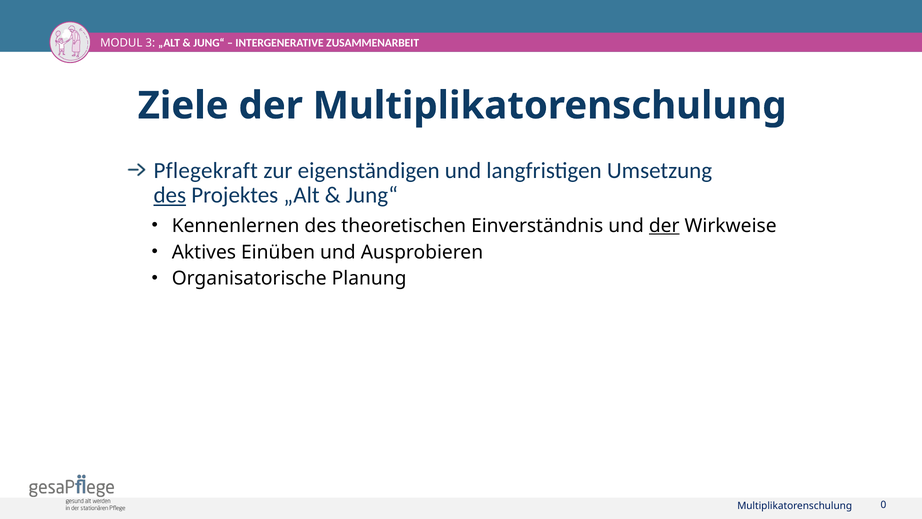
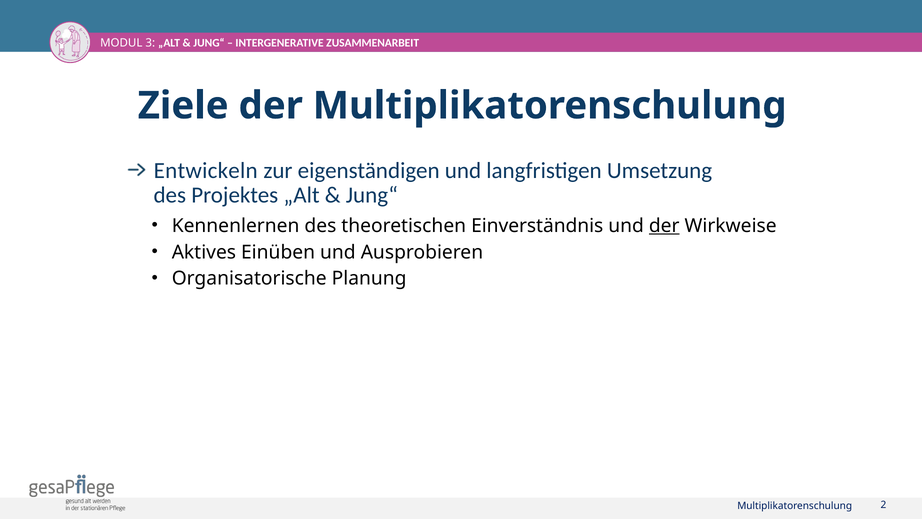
Pflegekraft: Pflegekraft -> Entwickeln (206, 170)
des underline: present -> none (170, 195)
0: 0 -> 2 (884, 505)
